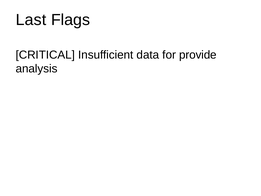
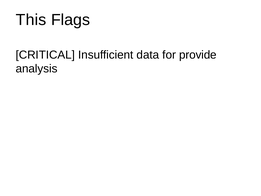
Last: Last -> This (31, 20)
